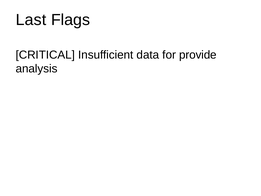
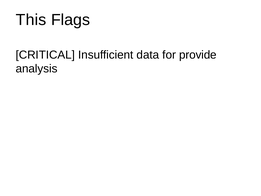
Last: Last -> This (31, 20)
